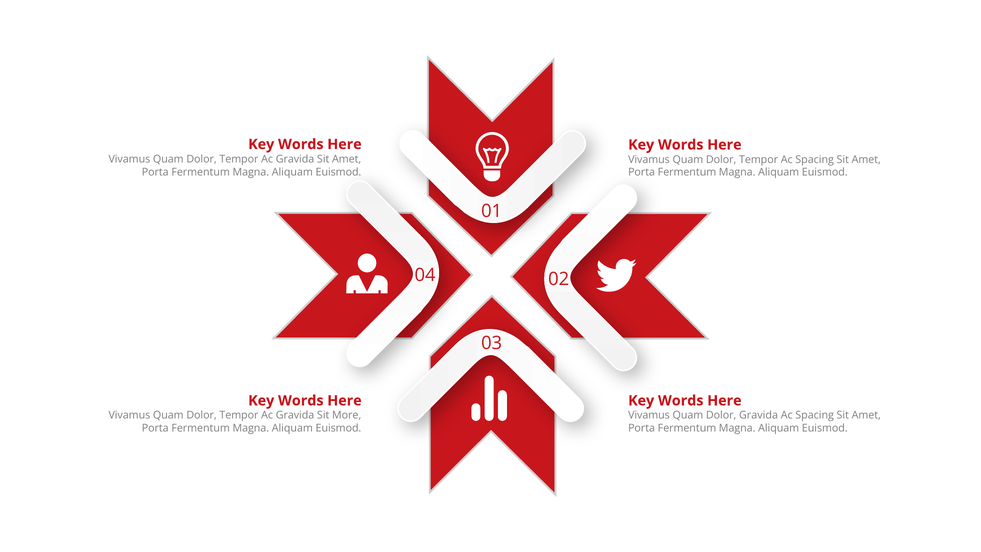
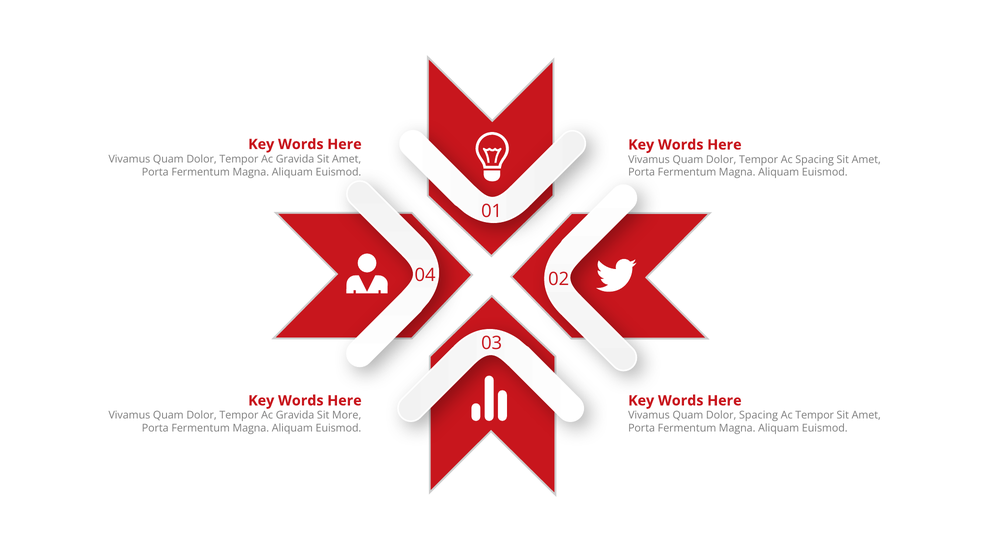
Dolor Gravida: Gravida -> Spacing (759, 415)
Spacing: Spacing -> Tempor (815, 415)
